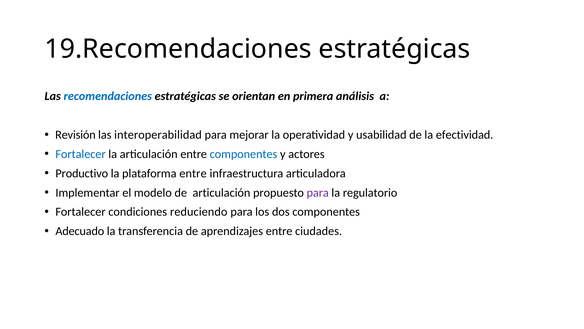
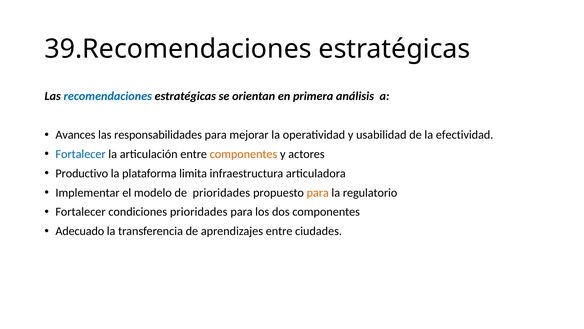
19.Recomendaciones: 19.Recomendaciones -> 39.Recomendaciones (178, 49)
Revisión: Revisión -> Avances (75, 135)
interoperabilidad: interoperabilidad -> responsabilidades (158, 135)
componentes colour: blue -> orange (244, 154)
plataforma entre: entre -> limita (193, 173)
de articulación: articulación -> prioridades (221, 192)
para colour: purple -> orange (318, 192)
condiciones reduciendo: reduciendo -> prioridades (199, 212)
